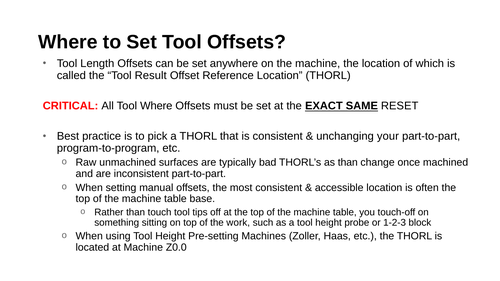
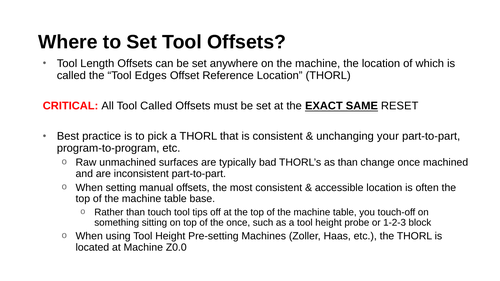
Result: Result -> Edges (151, 76)
Tool Where: Where -> Called (156, 106)
the work: work -> once (238, 223)
